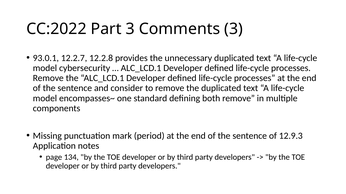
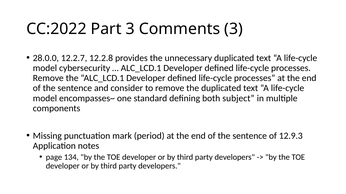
93.0.1: 93.0.1 -> 28.0.0 (46, 58)
both remove: remove -> subject (238, 99)
